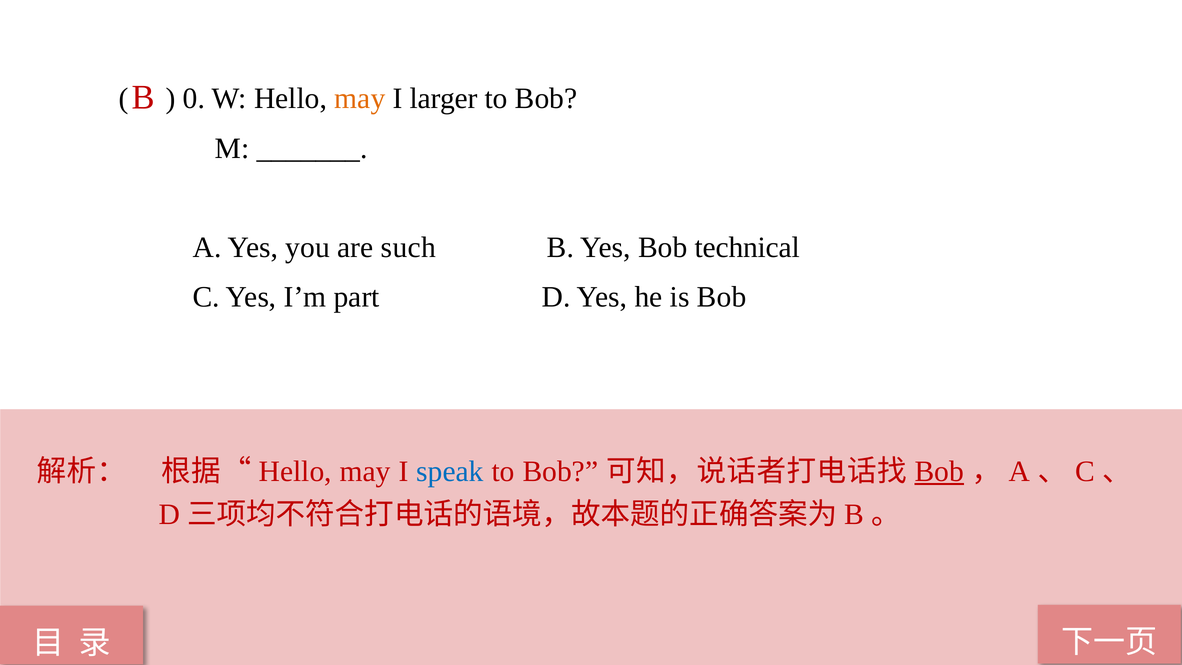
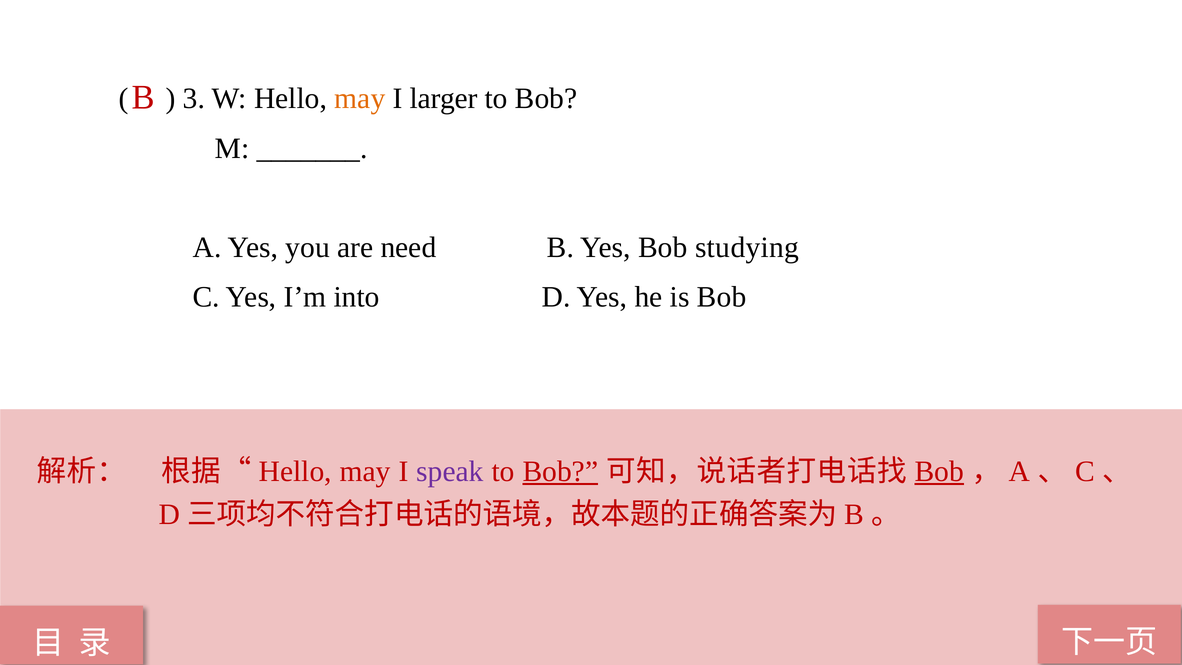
0: 0 -> 3 (194, 99)
such: such -> need (408, 248)
technical: technical -> studying (747, 248)
part: part -> into (357, 297)
speak colour: blue -> purple (450, 471)
Bob underline: none -> present (560, 471)
